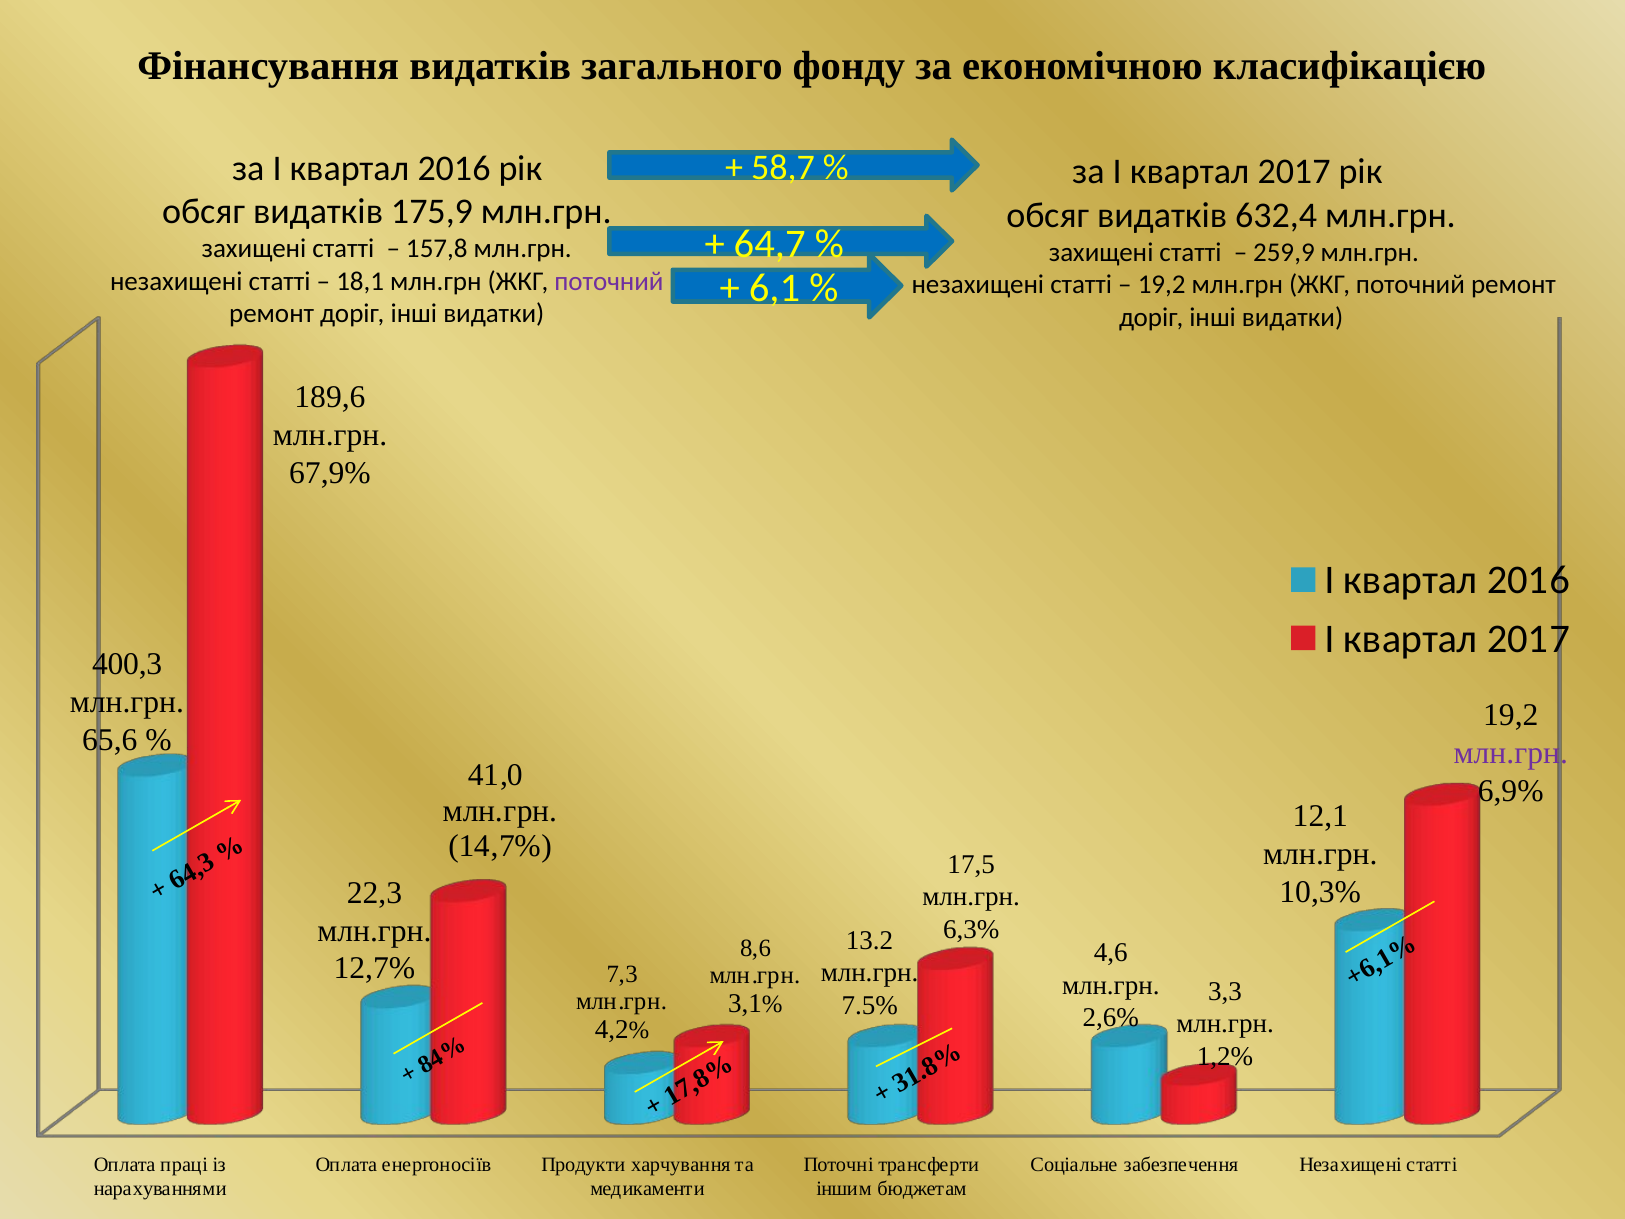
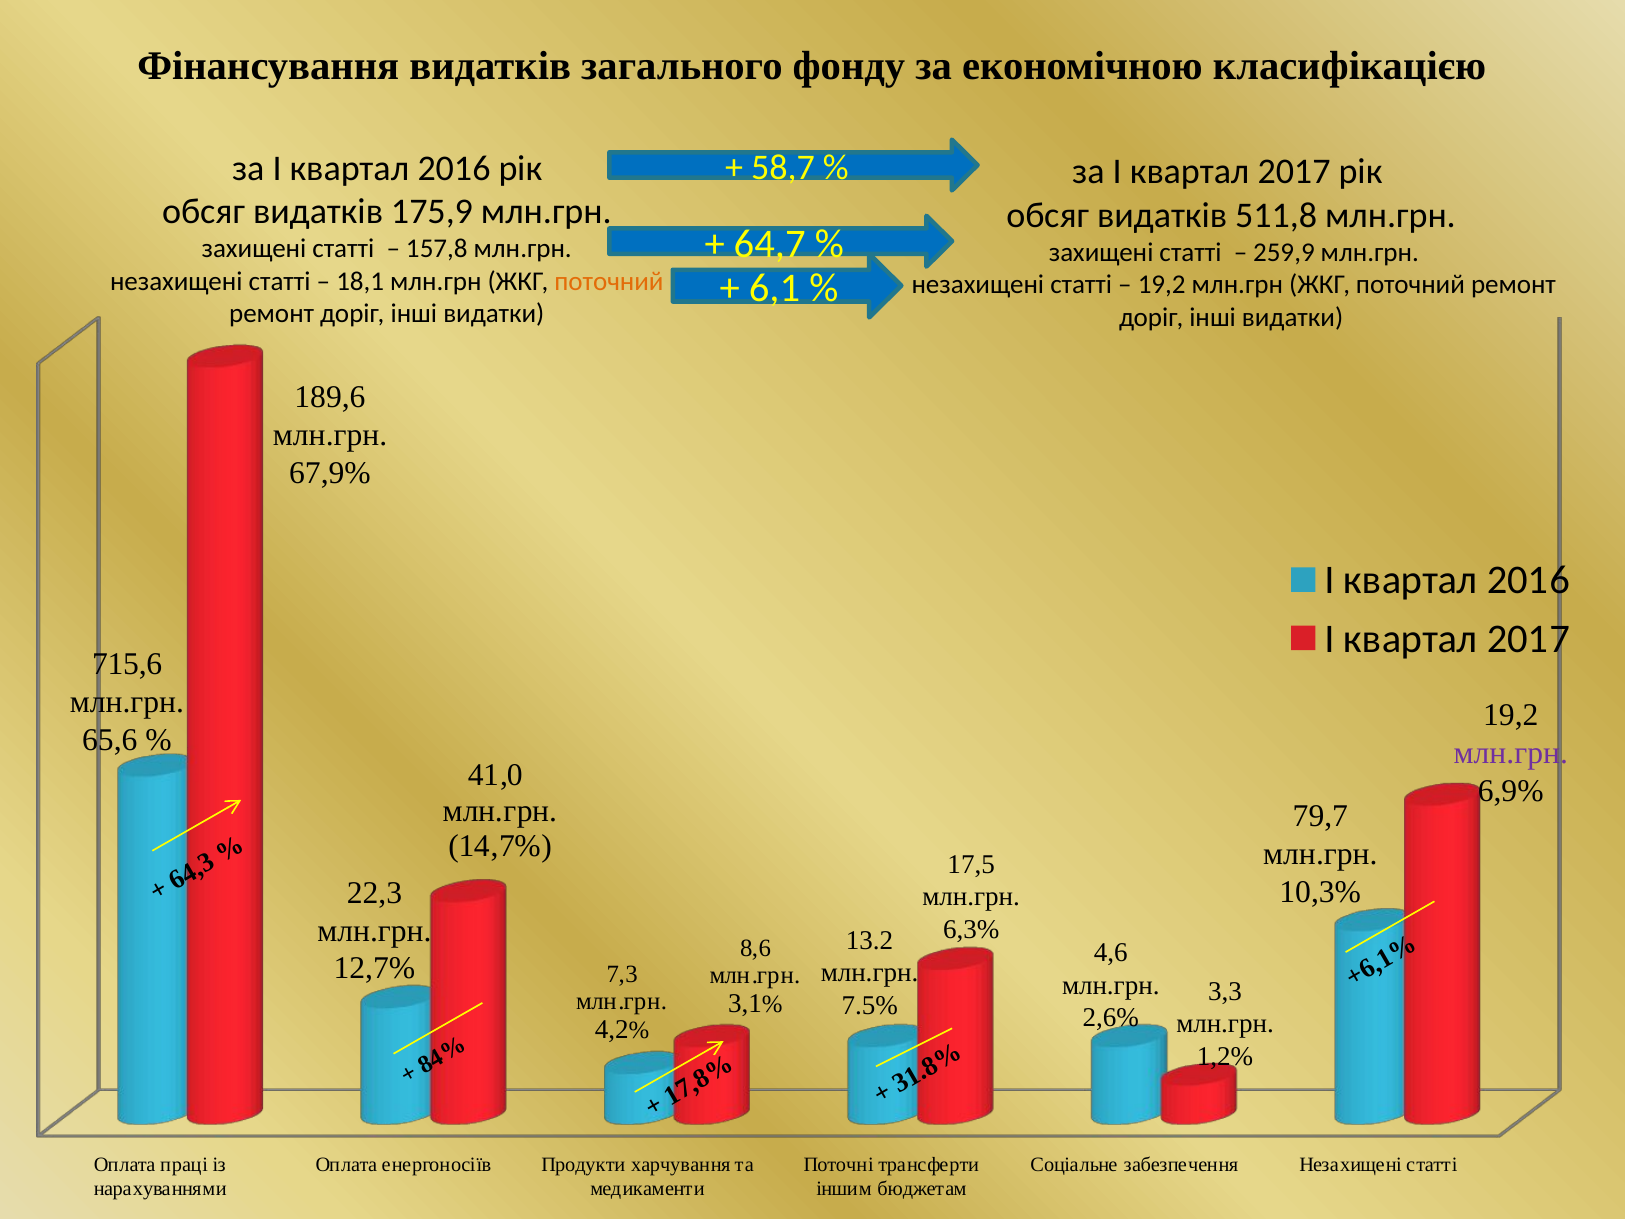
632,4: 632,4 -> 511,8 (1276, 215)
поточний colour: purple -> orange (609, 281)
400,3: 400,3 -> 715,6 (127, 664)
12,1: 12,1 -> 79,7 (1320, 816)
